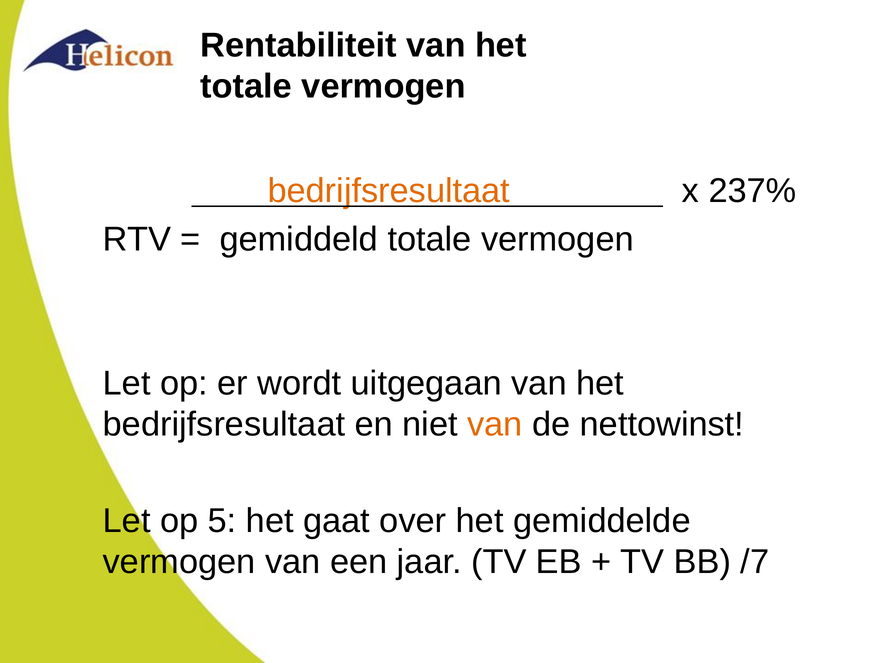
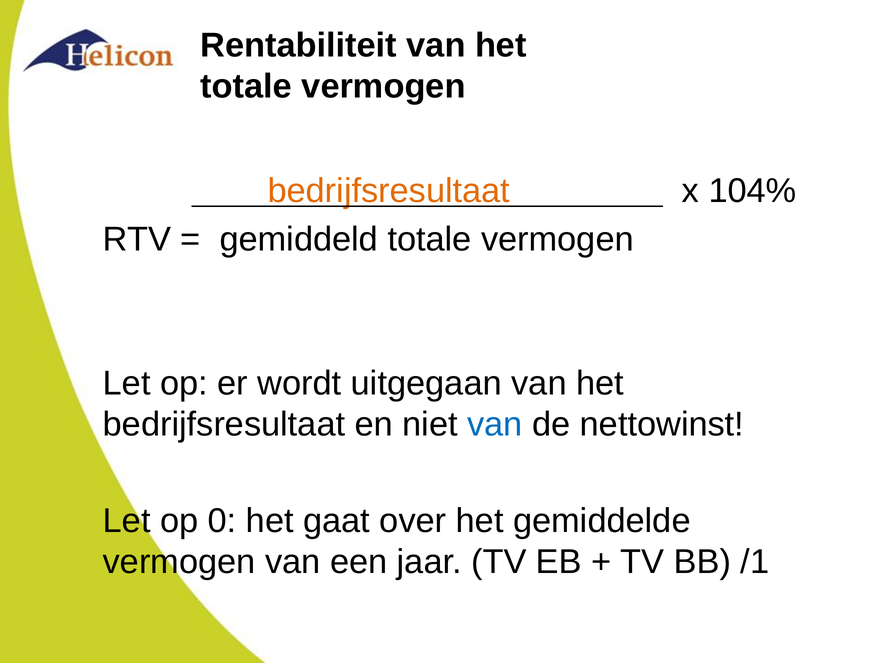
237%: 237% -> 104% (753, 191)
van colour: orange -> blue (495, 425)
5: 5 -> 0 (222, 521)
/7: /7 -> /1 (755, 562)
